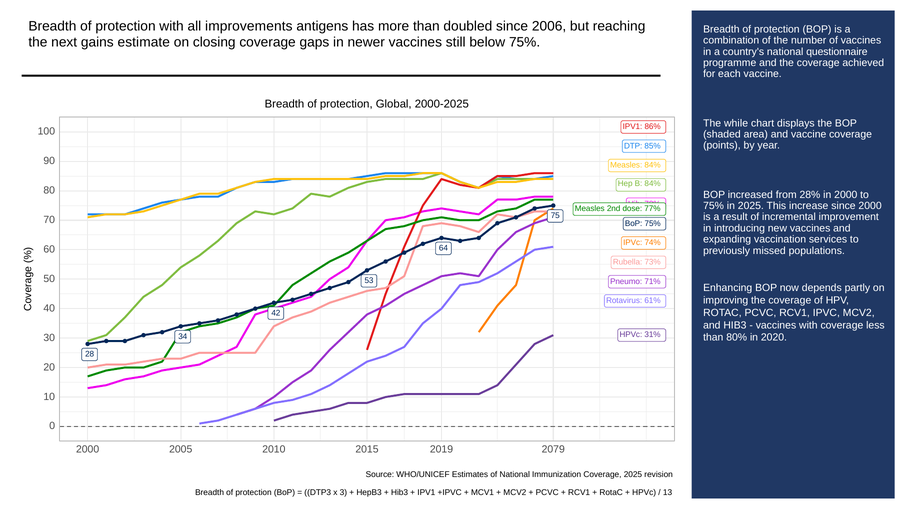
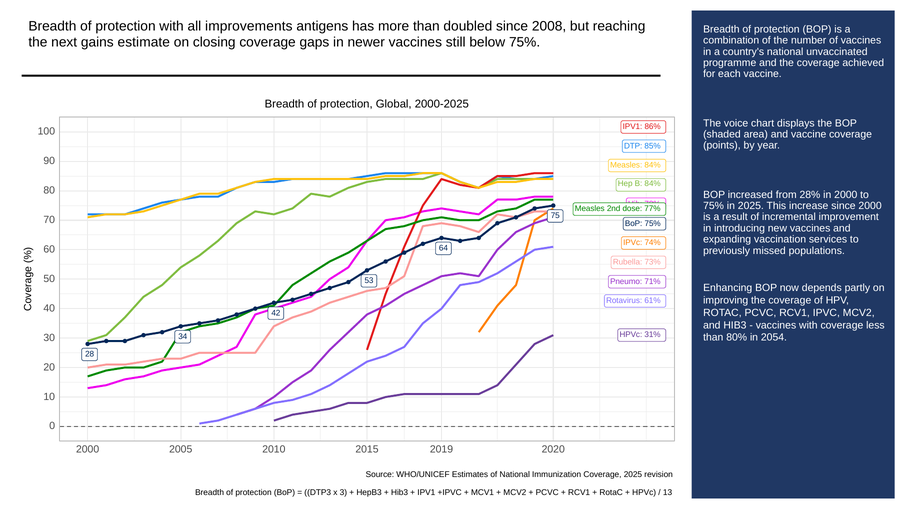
2006: 2006 -> 2008 (549, 26)
questionnaire: questionnaire -> unvaccinated (837, 52)
while: while -> voice (736, 123)
2020: 2020 -> 2054 (774, 338)
2079: 2079 -> 2020 (553, 450)
